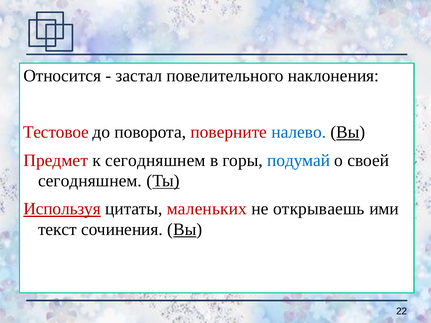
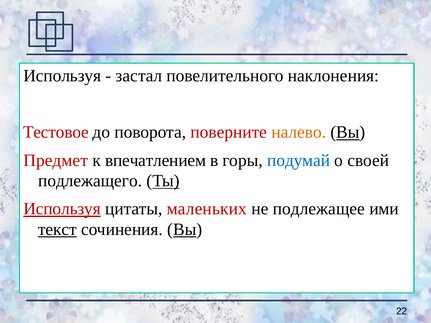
Относится: Относится -> Используя (62, 76)
налево colour: blue -> orange (299, 132)
к сегодняшнем: сегодняшнем -> впечатлением (156, 160)
сегодняшнем: сегодняшнем -> подлежащего (90, 181)
открываешь: открываешь -> подлежащее (319, 209)
текст underline: none -> present (57, 229)
